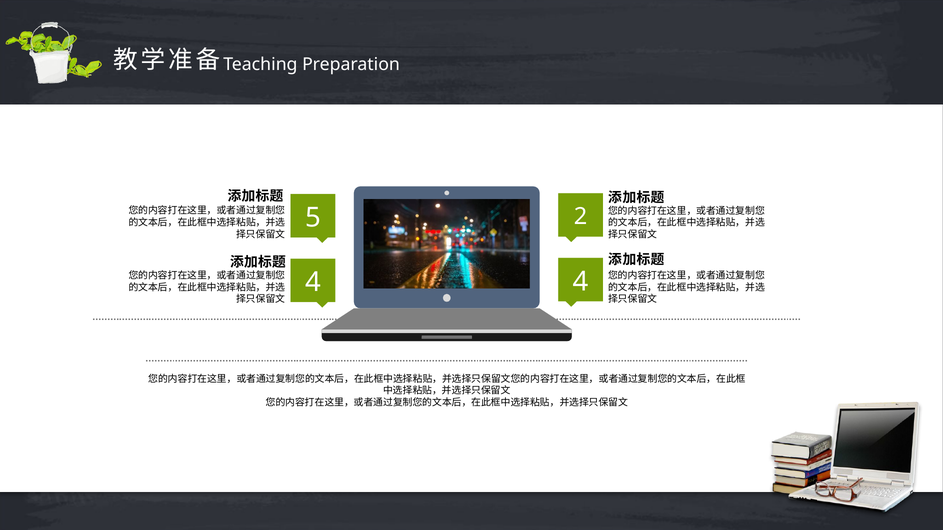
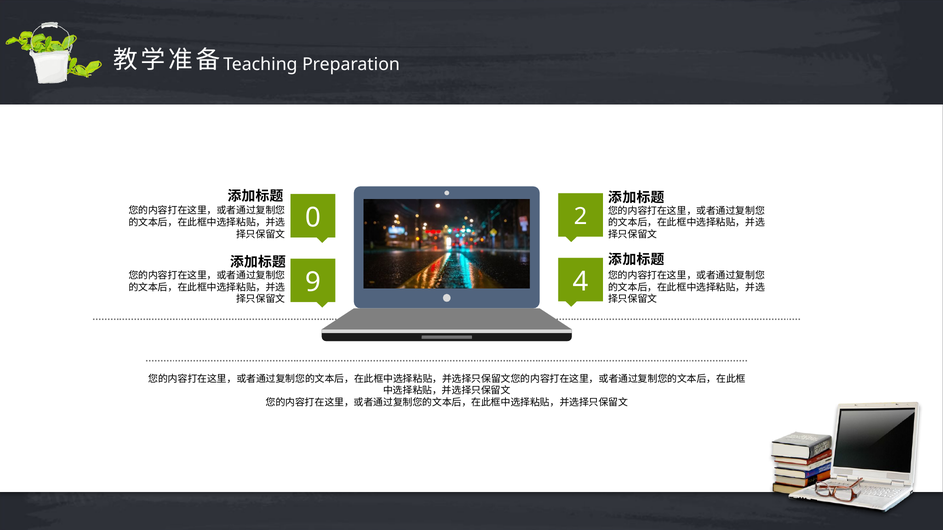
5: 5 -> 0 (313, 218)
4: 4 -> 9 (313, 283)
